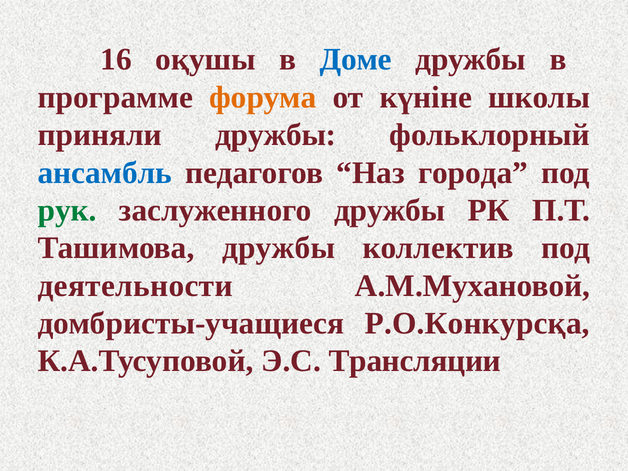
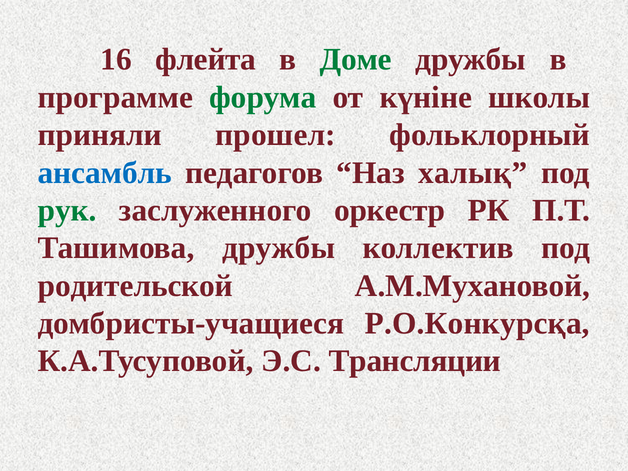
оқушы: оқушы -> флейта (206, 60)
Доме colour: blue -> green (356, 60)
форума colour: orange -> green (263, 97)
приняли дружбы: дружбы -> прошел (276, 135)
города: города -> халық (473, 173)
заслуженного дружбы: дружбы -> оркестр (390, 210)
деятельности: деятельности -> родительской (135, 286)
